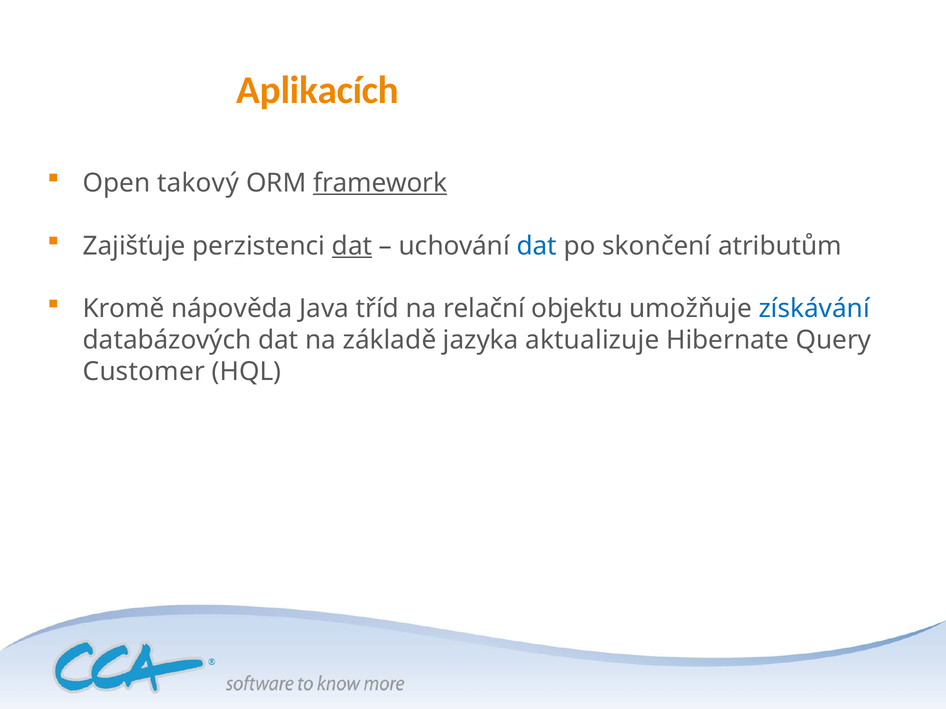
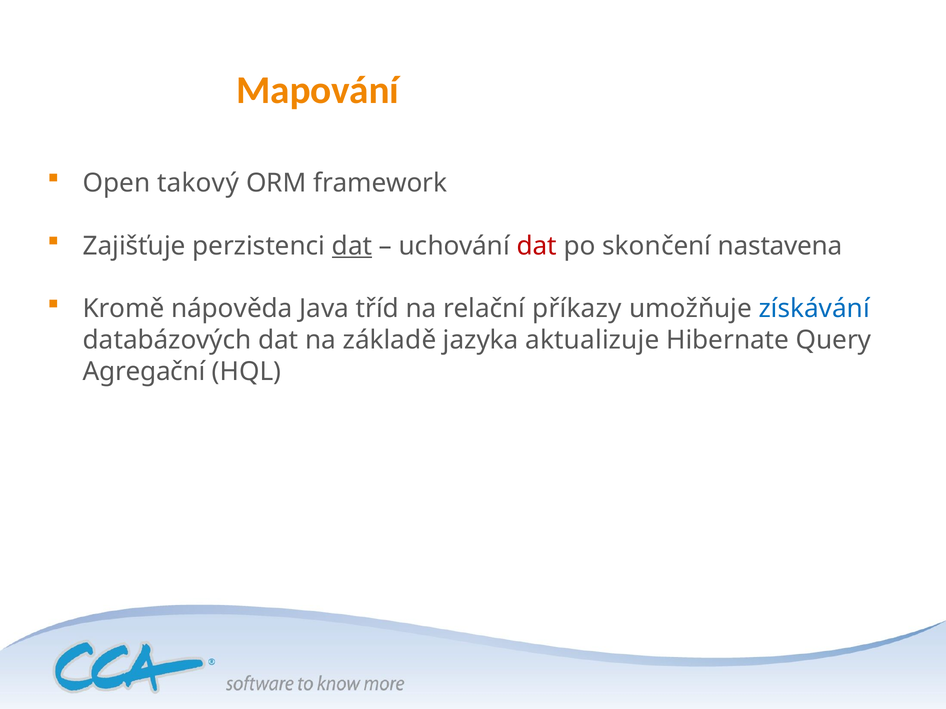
Aplikacích: Aplikacích -> Mapování (318, 90)
framework underline: present -> none (380, 183)
dat colour: blue -> red (537, 246)
atributům: atributům -> nastavena (780, 246)
objektu: objektu -> příkazy (577, 309)
Customer: Customer -> Agregační (144, 372)
